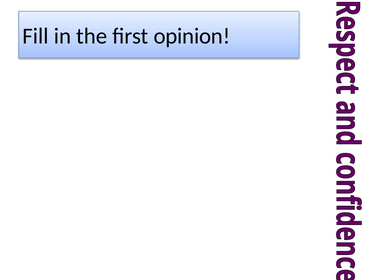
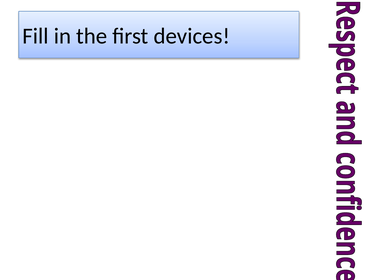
opinion: opinion -> devices (192, 36)
